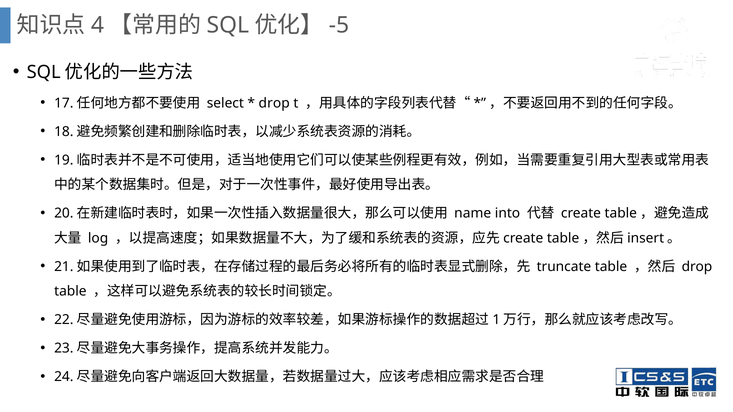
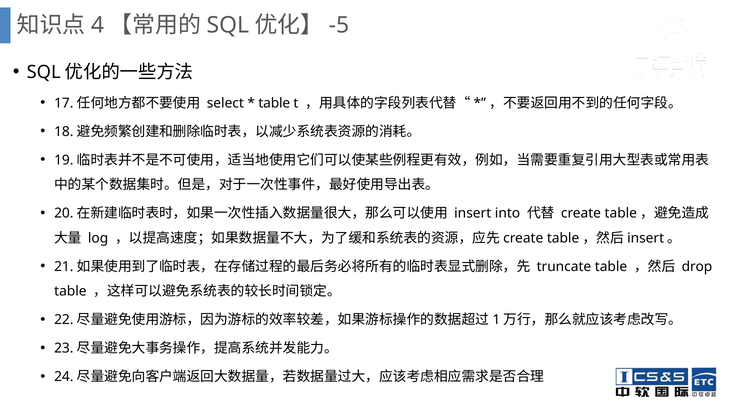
drop: drop -> table (274, 103)
name: name -> insert (473, 214)
